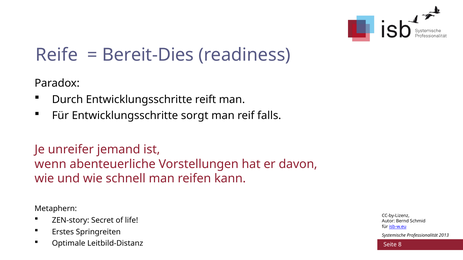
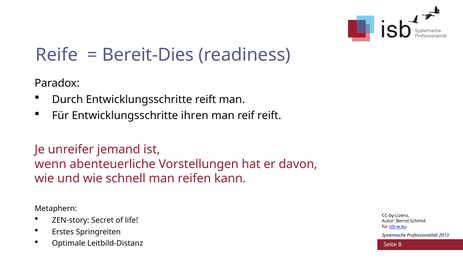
sorgt: sorgt -> ihren (195, 116)
reif falls: falls -> reift (269, 116)
